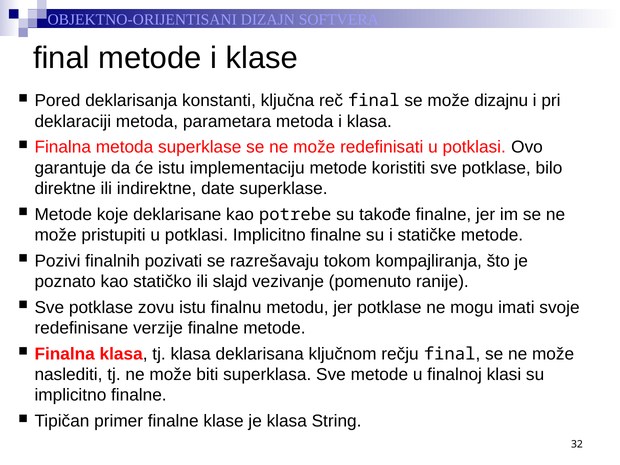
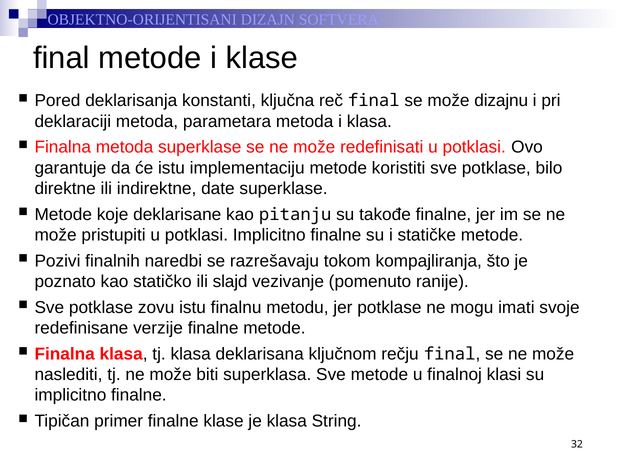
potrebe: potrebe -> pitanju (295, 214)
pozivati: pozivati -> naredbi (173, 261)
